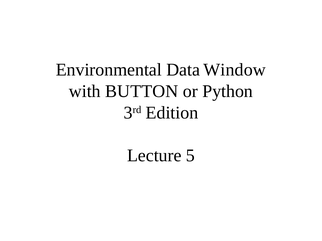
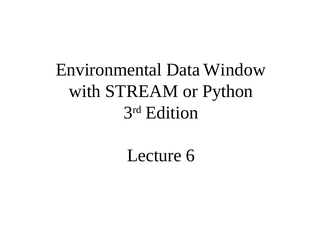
BUTTON: BUTTON -> STREAM (142, 91)
5: 5 -> 6 (190, 156)
